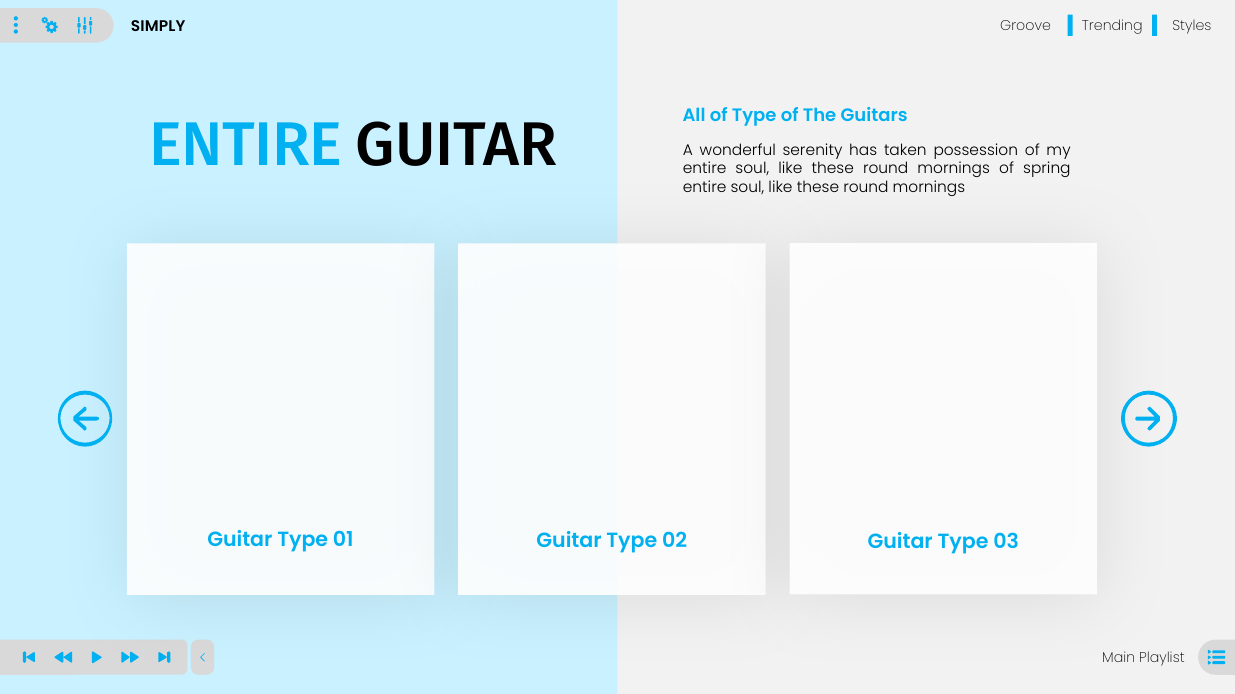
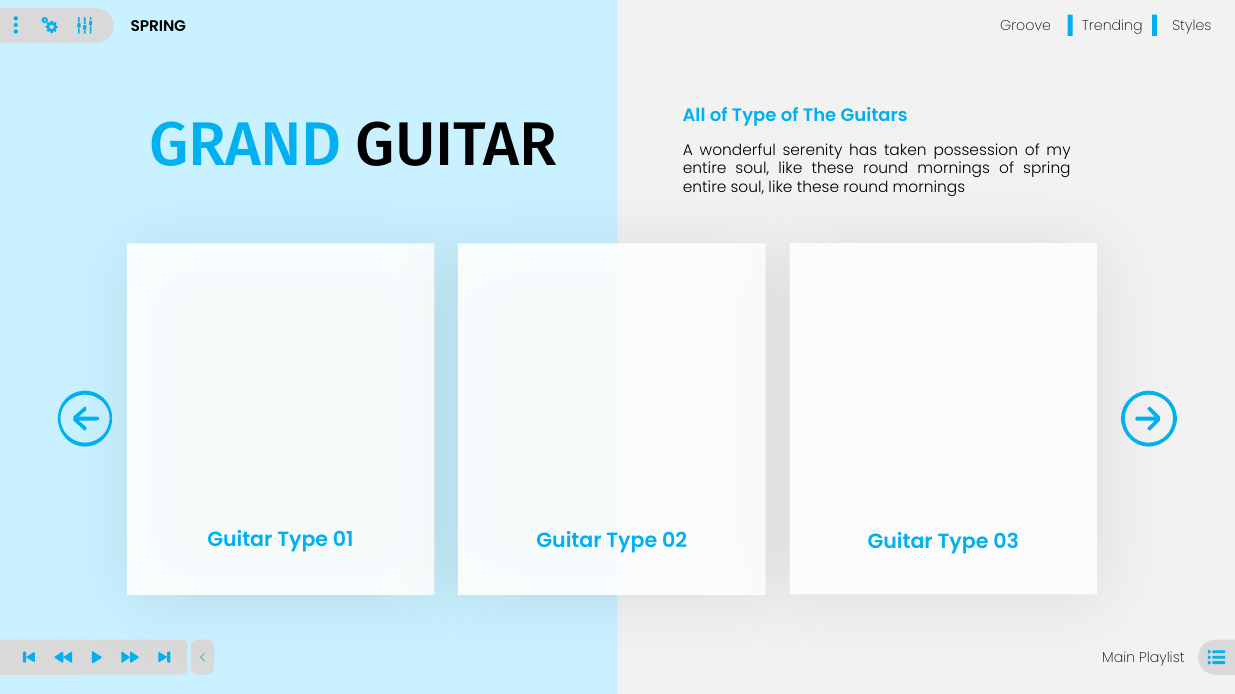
SIMPLY: SIMPLY -> SPRING (158, 27)
ENTIRE: ENTIRE -> GRAND (246, 145)
